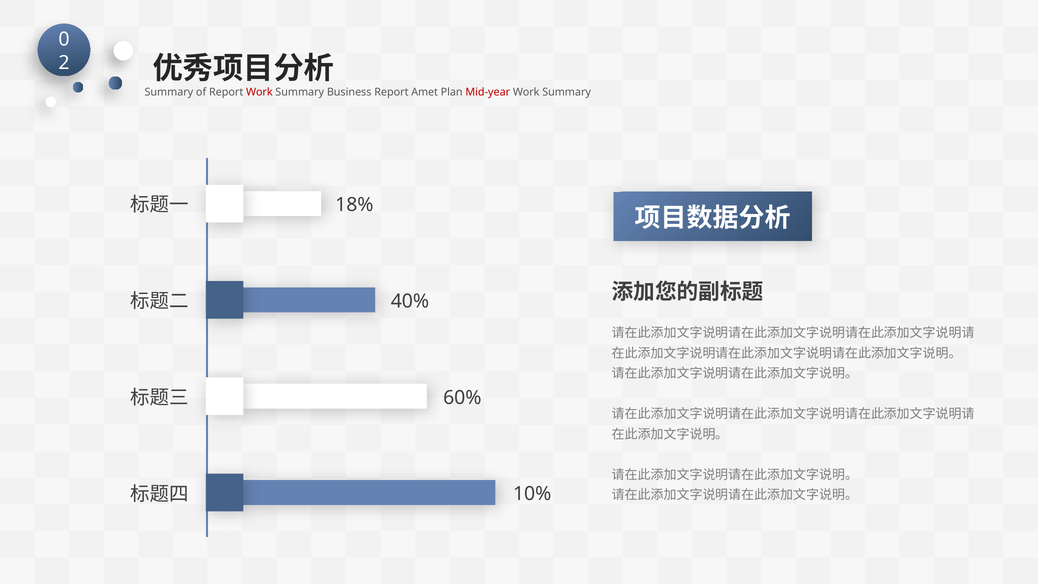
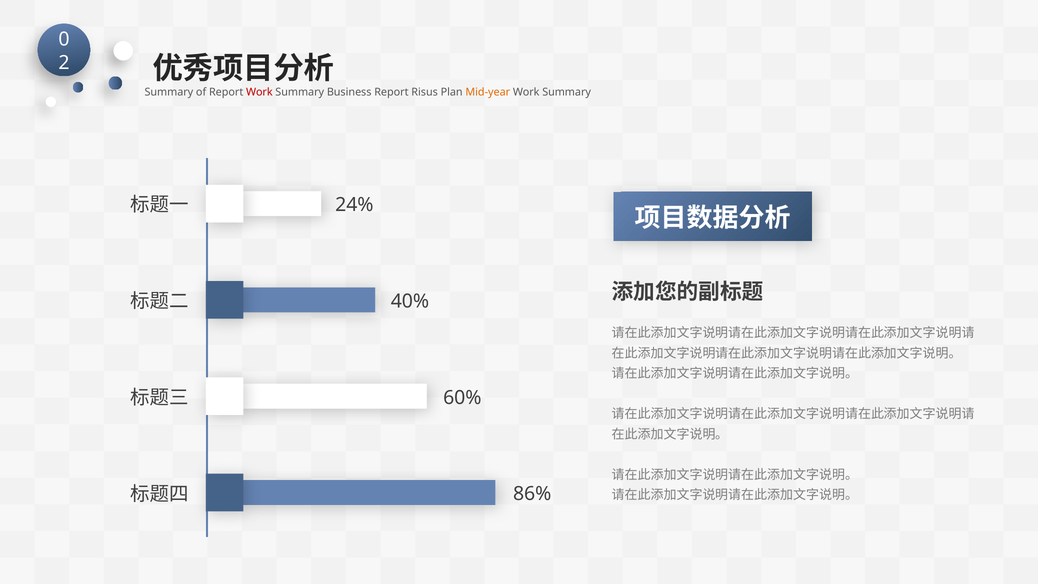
Amet: Amet -> Risus (425, 92)
Mid-year colour: red -> orange (488, 92)
18%: 18% -> 24% (354, 205)
10%: 10% -> 86% (532, 494)
